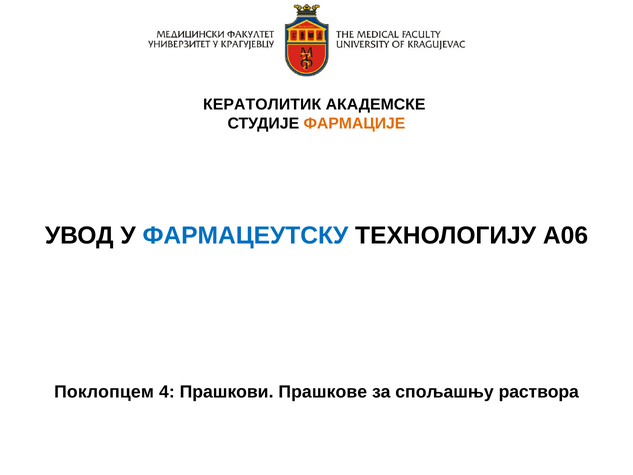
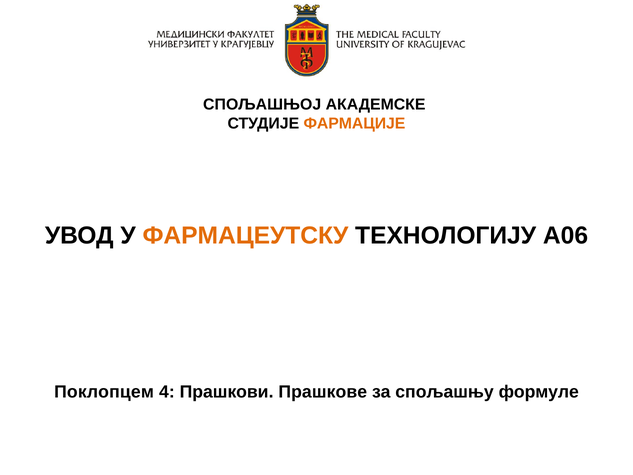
КЕРАТОЛИТИК: КЕРАТОЛИТИК -> СПОЉАШЊОЈ (262, 105)
ФАРМАЦЕУТСКУ colour: blue -> orange (245, 235)
раствора: раствора -> формуле (539, 392)
